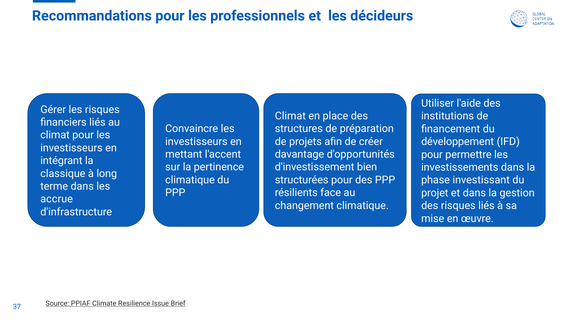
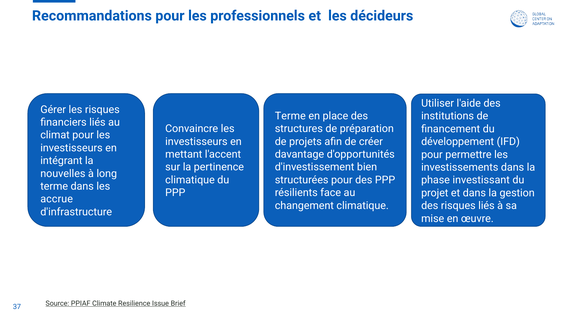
Climat: Climat -> Terme (290, 116)
classique: classique -> nouvelles (63, 173)
